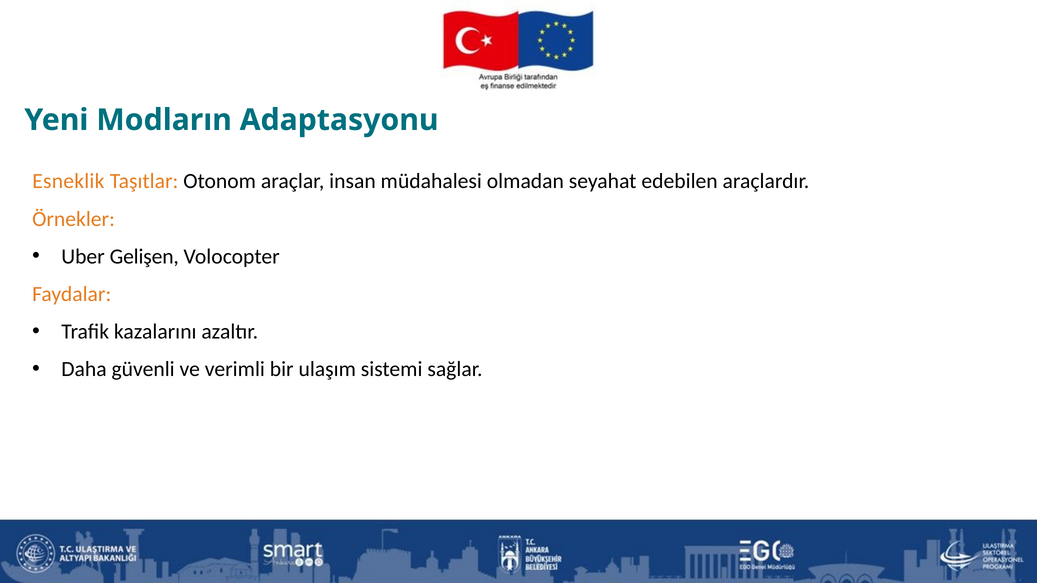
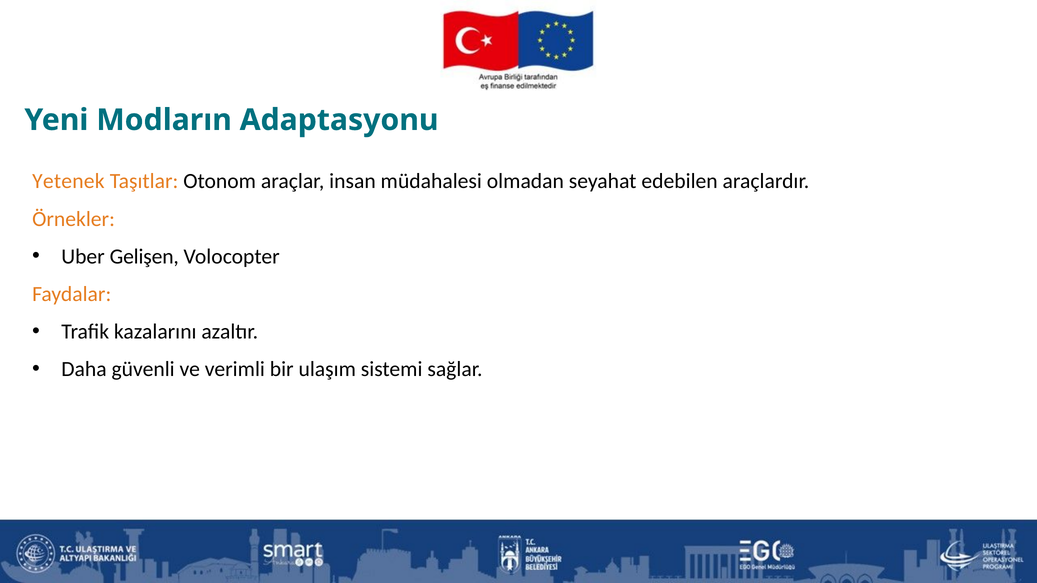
Esneklik: Esneklik -> Yetenek (68, 181)
